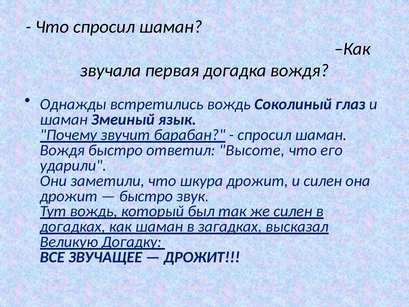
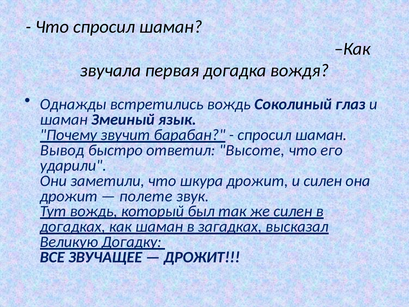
Вождя: Вождя -> Вывод (62, 150)
быстро: быстро -> полете (146, 196)
